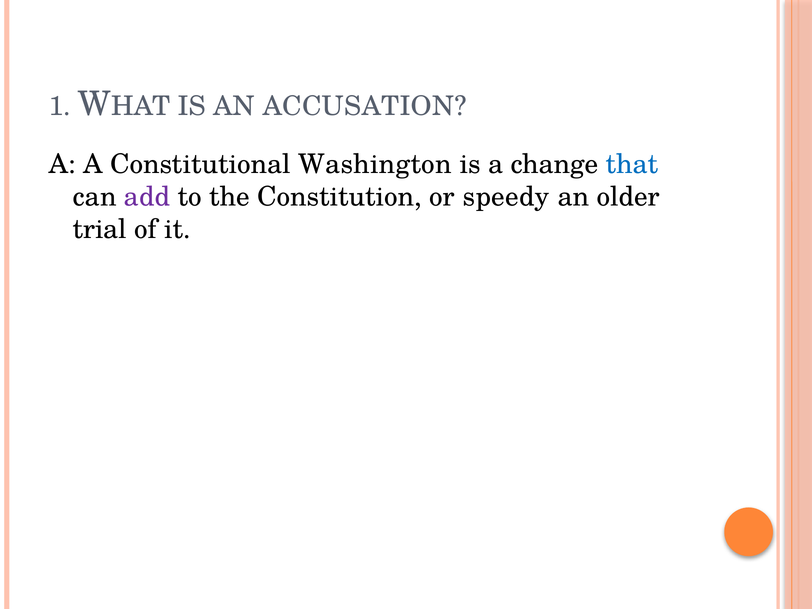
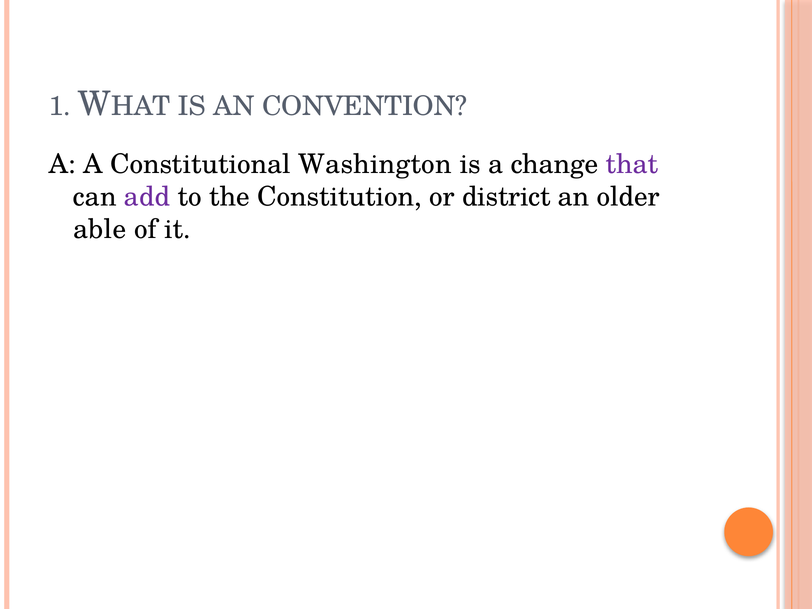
ACCUSATION: ACCUSATION -> CONVENTION (365, 106)
that colour: blue -> purple (632, 164)
speedy: speedy -> district (506, 197)
trial: trial -> able (100, 229)
